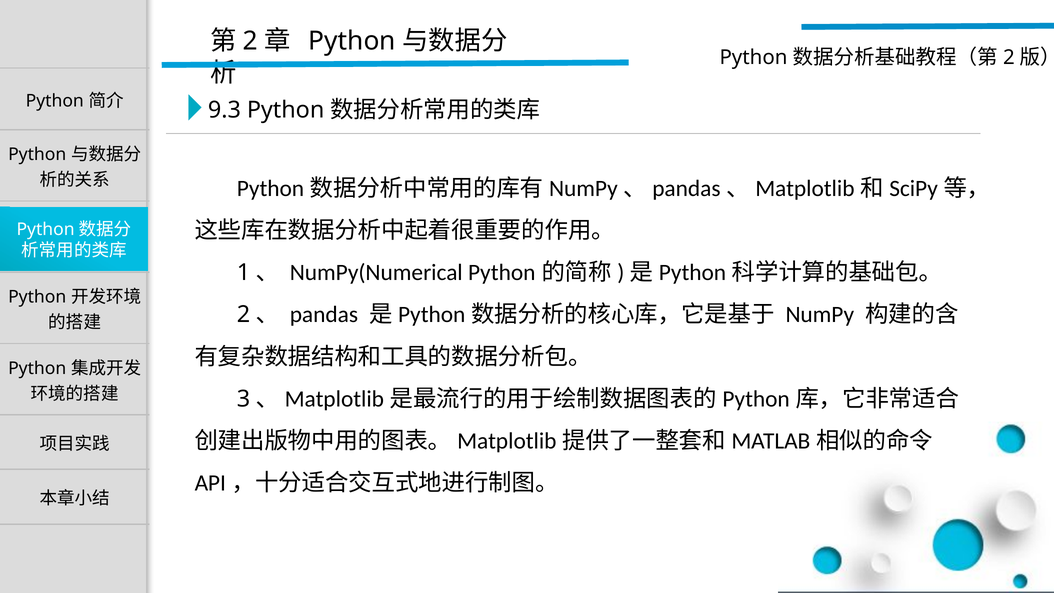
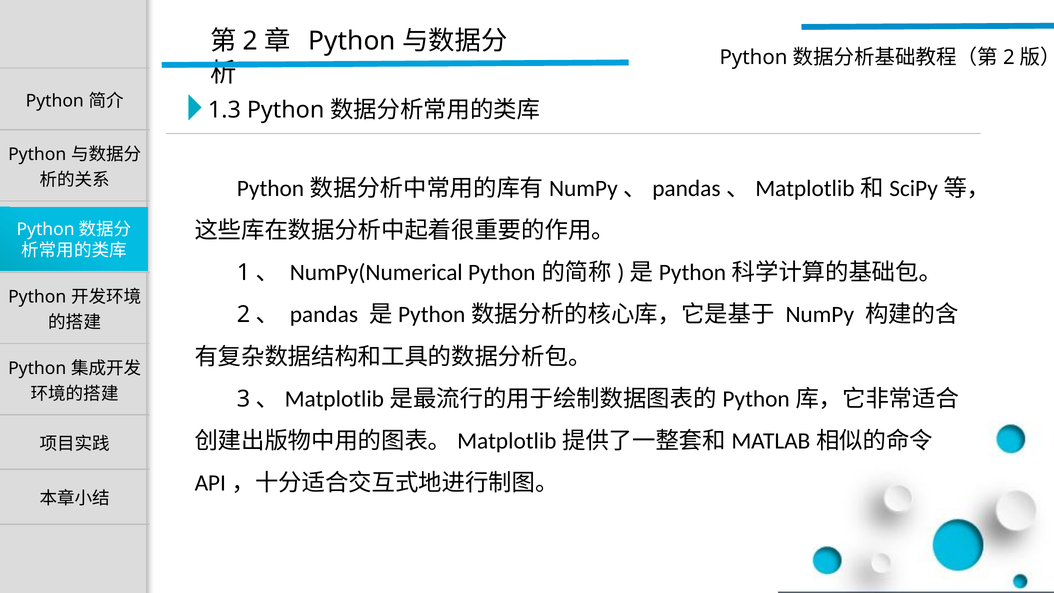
9.3: 9.3 -> 1.3 (224, 110)
